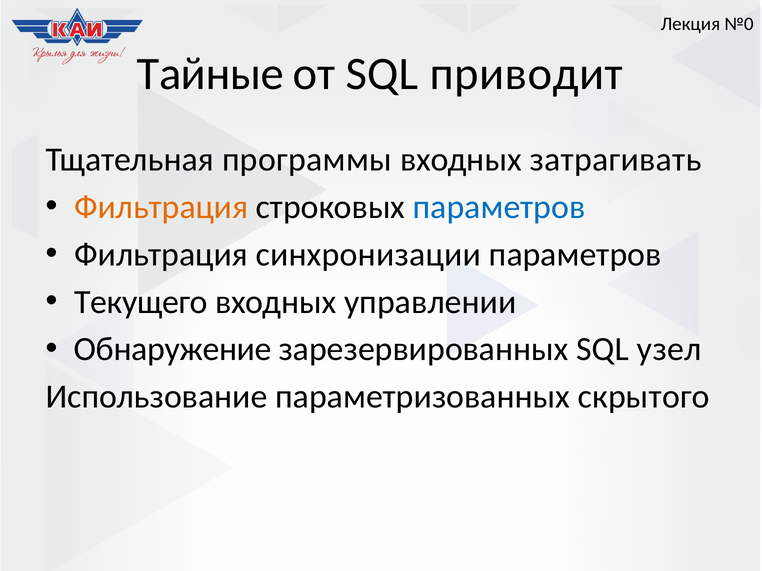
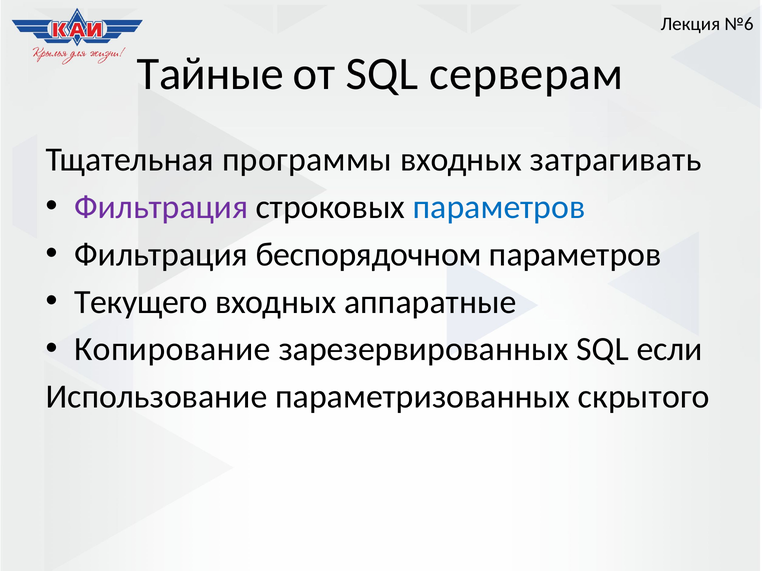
№0: №0 -> №6 (739, 24)
приводит: приводит -> серверам (526, 74)
Фильтрация colour: orange -> purple (161, 207)
синхронизации: синхронизации -> беспорядочном (369, 255)
управлении: управлении -> аппаратные (430, 302)
Обнаружение: Обнаружение -> Копирование (172, 350)
узел: узел -> если (670, 350)
